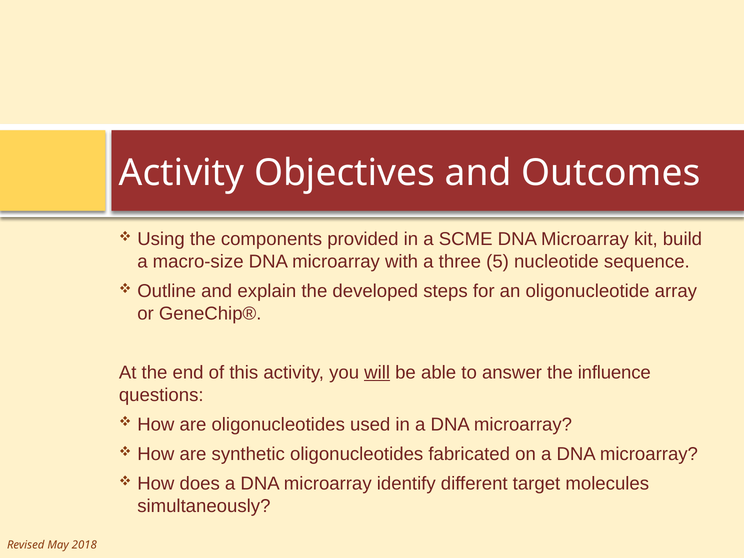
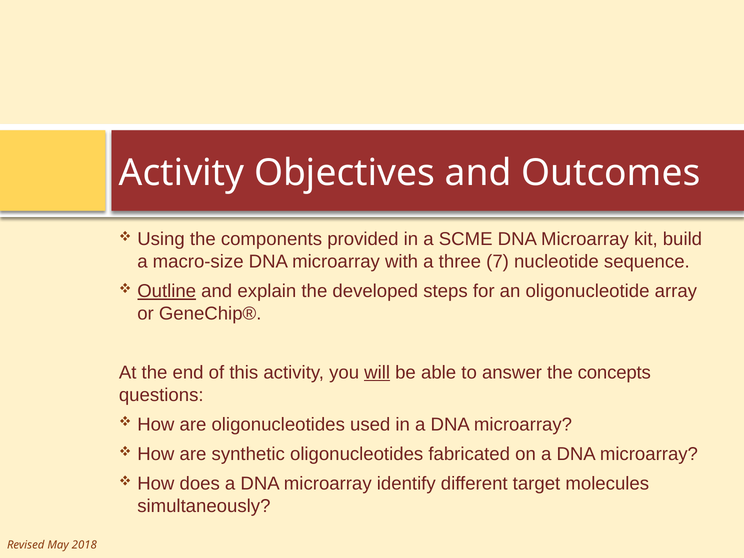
5: 5 -> 7 (498, 262)
Outline underline: none -> present (167, 291)
influence: influence -> concepts (614, 373)
